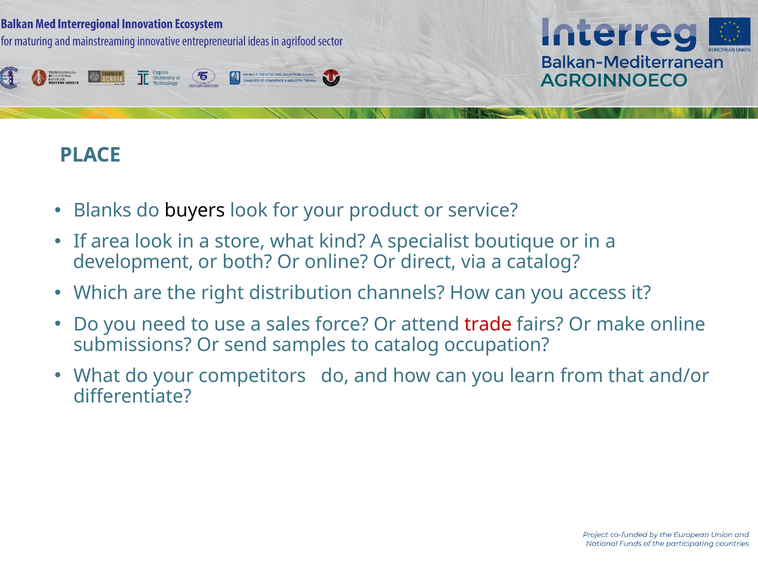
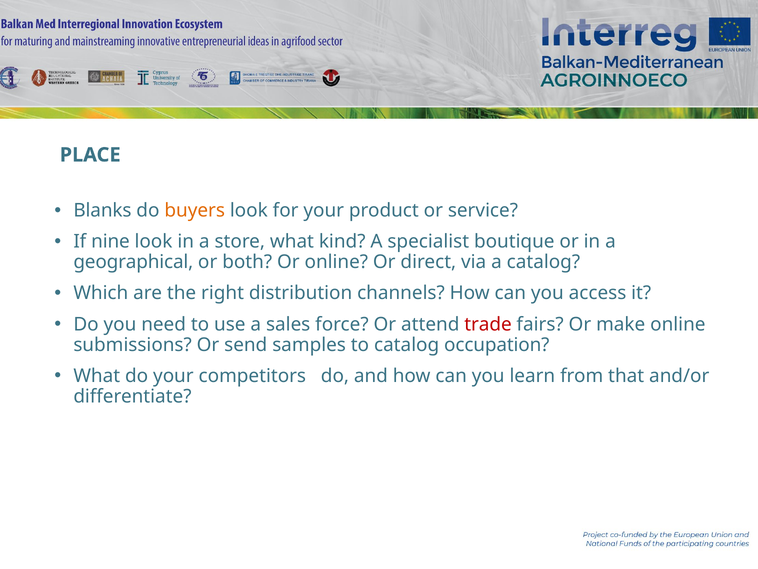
buyers colour: black -> orange (195, 210)
area: area -> nine (110, 241)
development: development -> geographical (133, 262)
